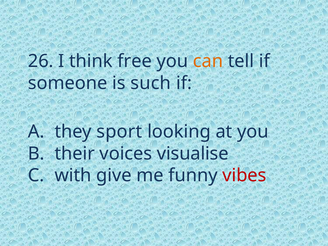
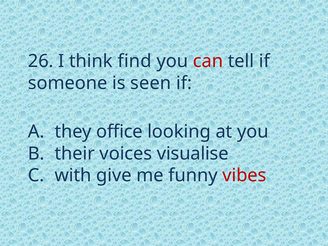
free: free -> find (135, 61)
can colour: orange -> red (208, 61)
such: such -> seen (151, 83)
sport: sport -> office (119, 132)
